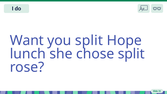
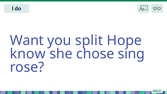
lunch: lunch -> know (28, 54)
chose split: split -> sing (131, 54)
